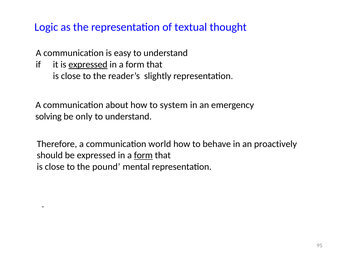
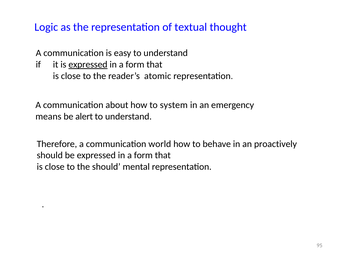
slightly: slightly -> atomic (158, 76)
solving: solving -> means (48, 117)
only: only -> alert (84, 117)
form underline: present -> none (143, 155)
the pound: pound -> should (106, 167)
